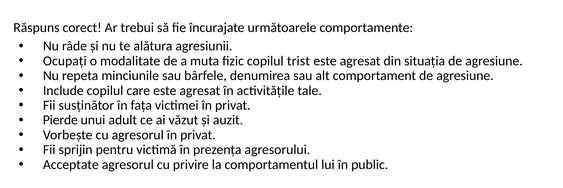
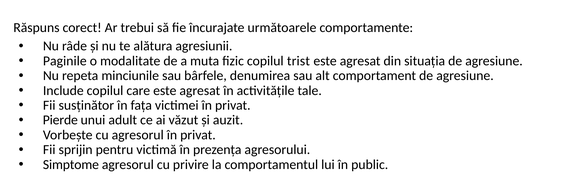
Ocupați: Ocupați -> Paginile (65, 61)
Acceptate: Acceptate -> Simptome (71, 164)
